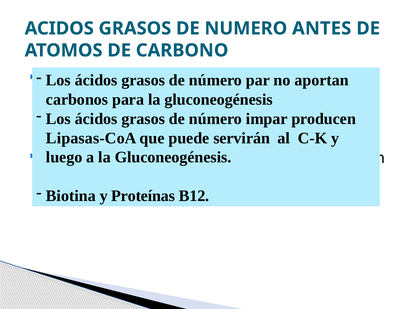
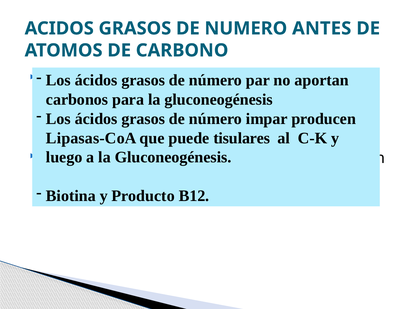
servirán: servirán -> tisulares (242, 138)
Proteínas: Proteínas -> Producto (143, 196)
